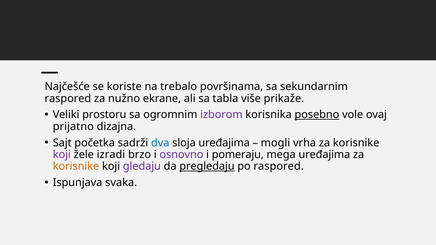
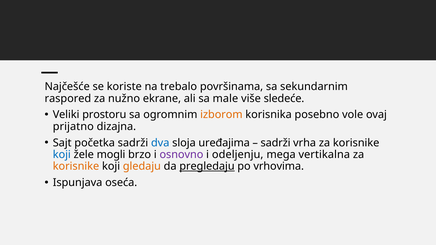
tabla: tabla -> male (225, 99)
prikaže: prikaže -> sledeće (284, 99)
izborom colour: purple -> orange (221, 115)
posebno underline: present -> none (317, 115)
mogli: mogli -> sadrži (276, 143)
koji colour: purple -> blue (62, 155)
izradi: izradi -> mogli (111, 155)
pomeraju: pomeraju -> odeljenju (238, 155)
mega uređajima: uređajima -> vertikalna (324, 155)
gledaju colour: purple -> orange (142, 166)
po raspored: raspored -> vrhovima (279, 166)
svaka: svaka -> oseća (121, 183)
